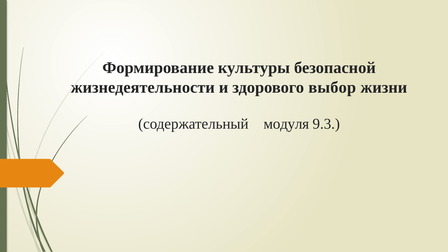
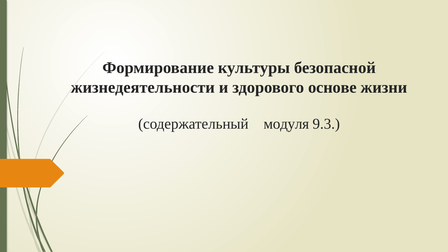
выбор: выбор -> основе (332, 87)
